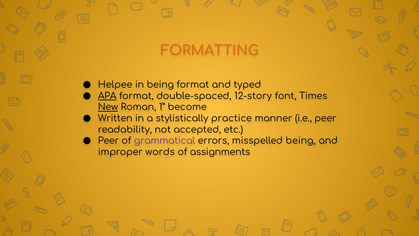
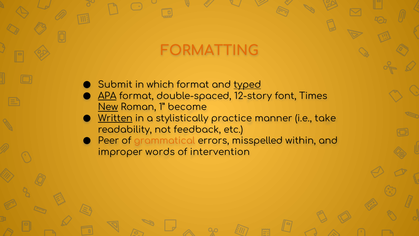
Helpee: Helpee -> Submit (115, 85)
in being: being -> which (160, 85)
typed underline: none -> present (247, 85)
Written underline: none -> present (115, 118)
i.e peer: peer -> take (325, 118)
accepted: accepted -> feedback (197, 129)
grammatical colour: purple -> orange (165, 141)
misspelled being: being -> within (301, 141)
assignments: assignments -> intervention (220, 152)
